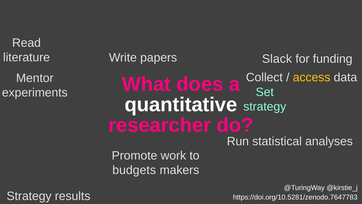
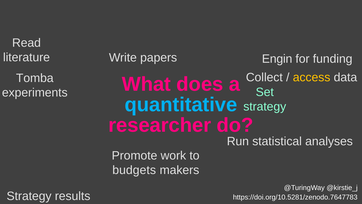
Slack: Slack -> Engin (277, 59)
Mentor: Mentor -> Tomba (35, 78)
quantitative colour: white -> light blue (181, 105)
